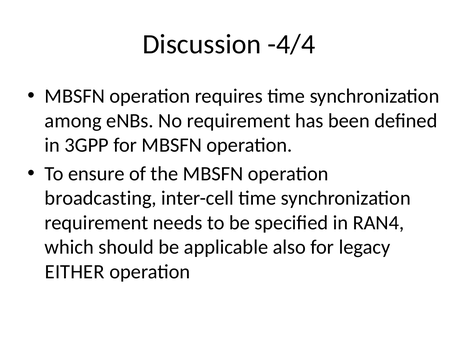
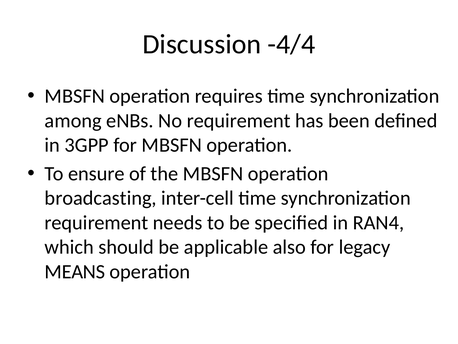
EITHER: EITHER -> MEANS (75, 271)
